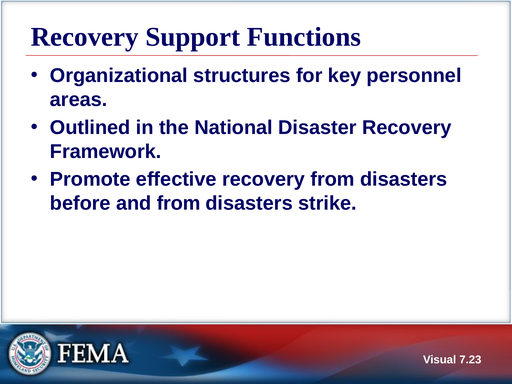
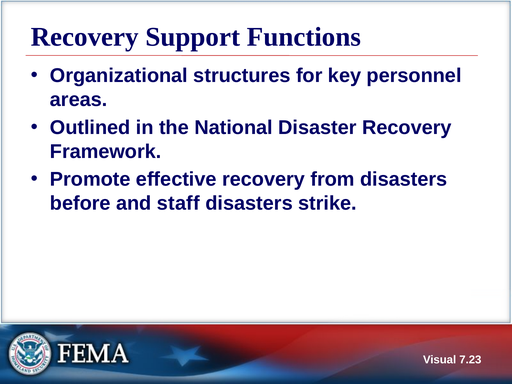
and from: from -> staff (178, 203)
